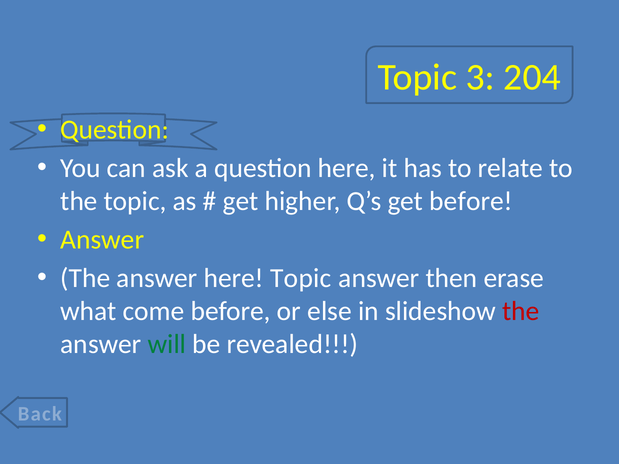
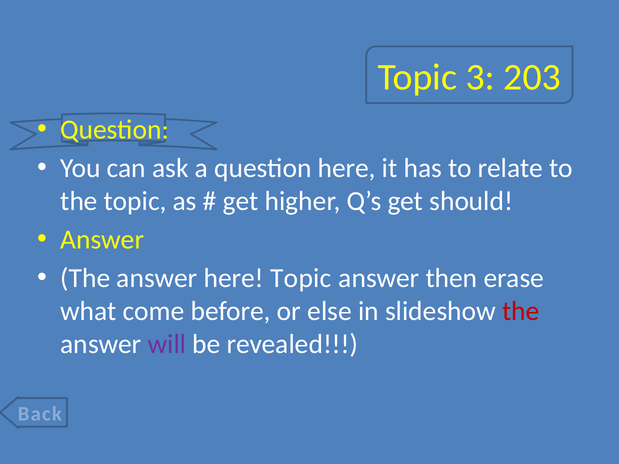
204: 204 -> 203 (532, 77)
get before: before -> should (471, 201)
will colour: green -> purple (167, 345)
